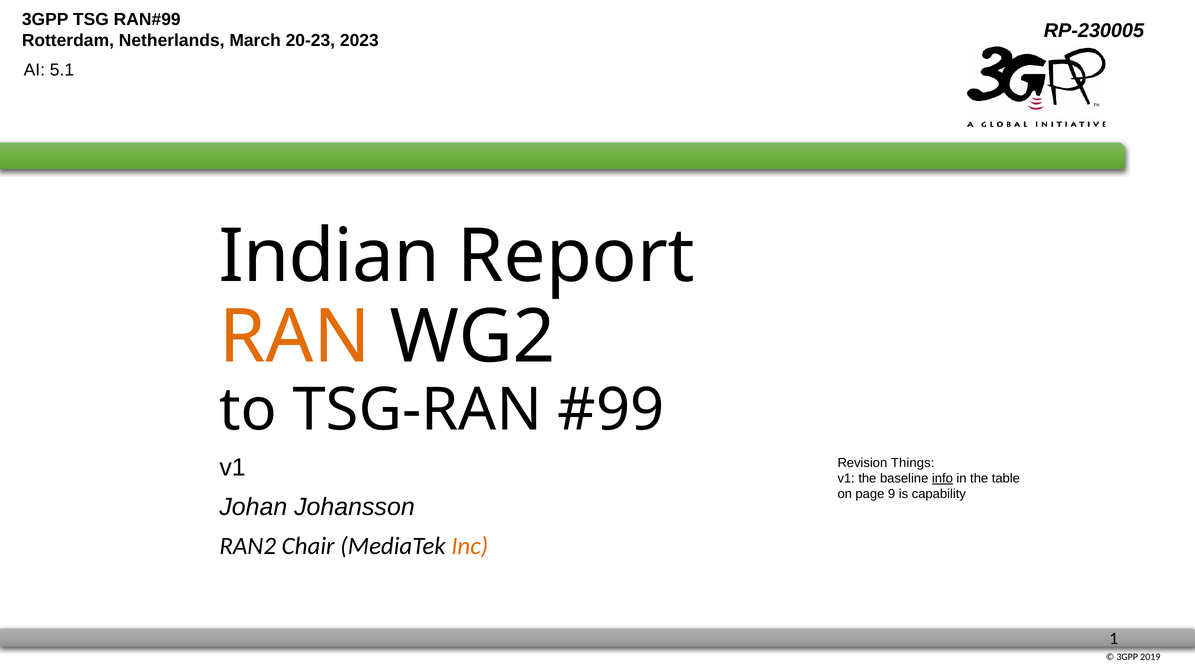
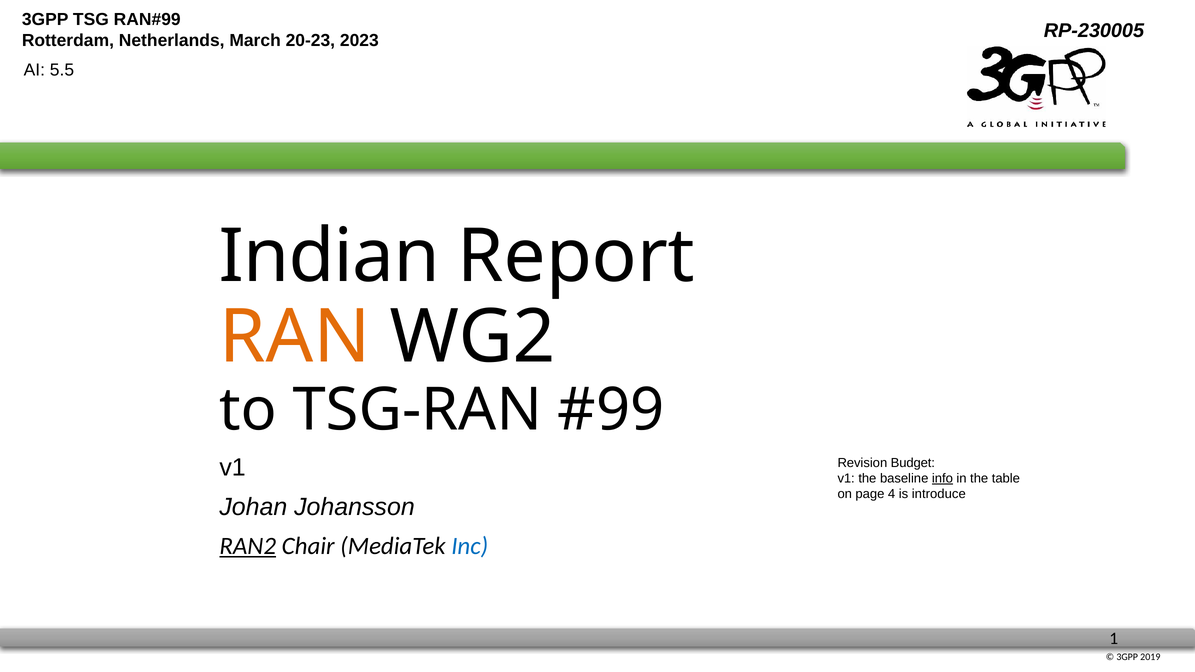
5.1: 5.1 -> 5.5 (62, 70)
Things: Things -> Budget (913, 463)
9: 9 -> 4 (892, 494)
capability: capability -> introduce (939, 494)
RAN2 underline: none -> present (248, 546)
Inc colour: orange -> blue (470, 546)
